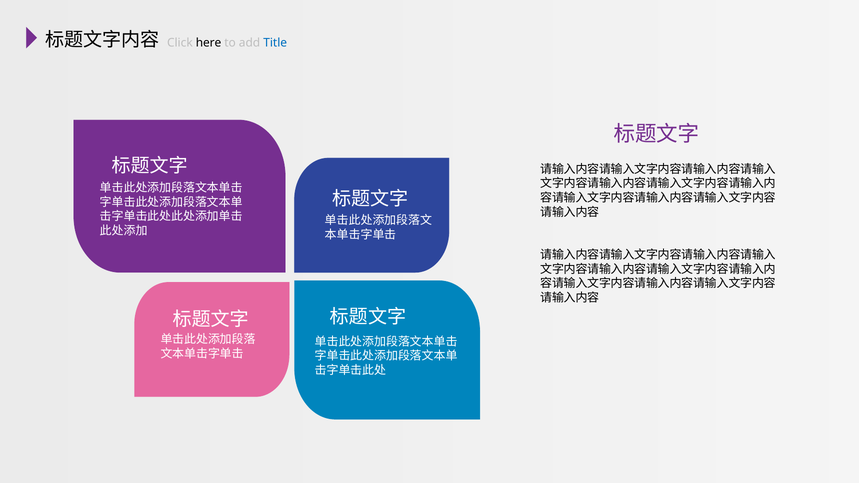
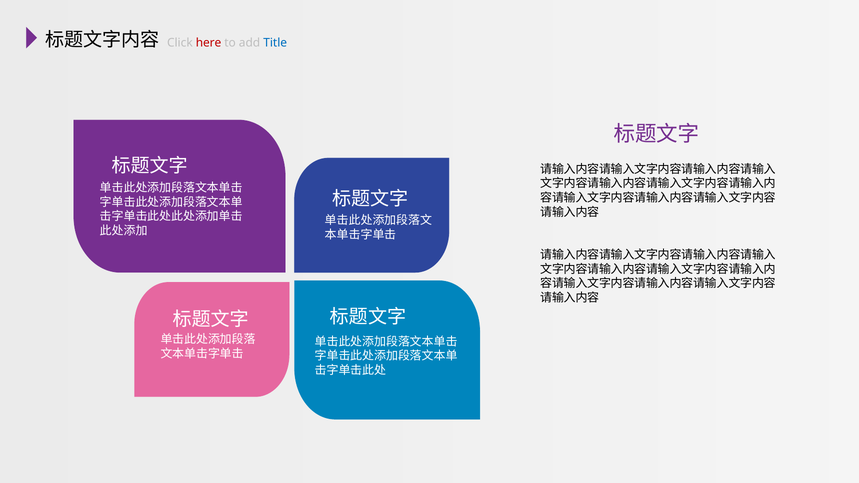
here colour: black -> red (209, 43)
